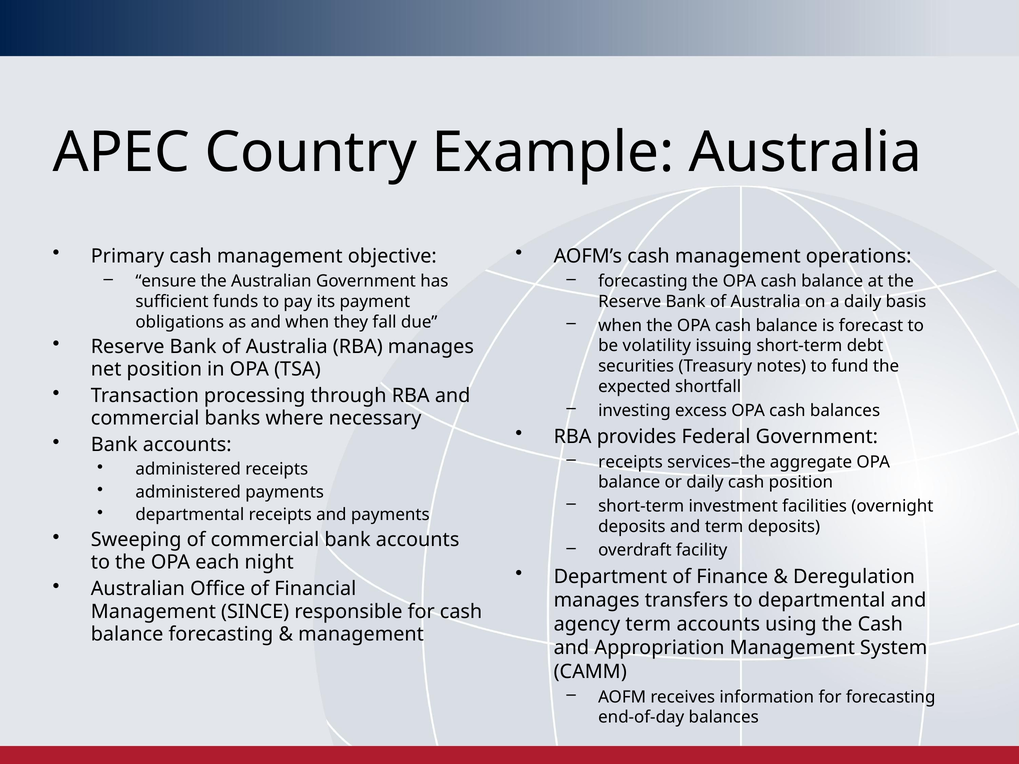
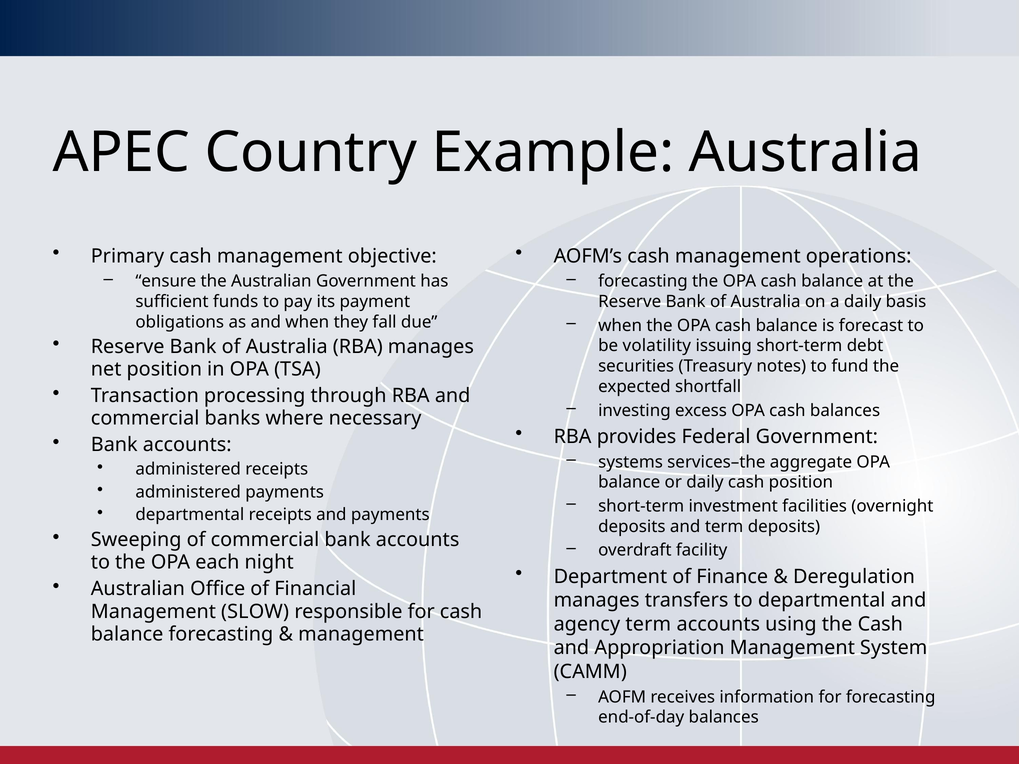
receipts: receipts -> systems (631, 462)
SINCE: SINCE -> SLOW (255, 612)
